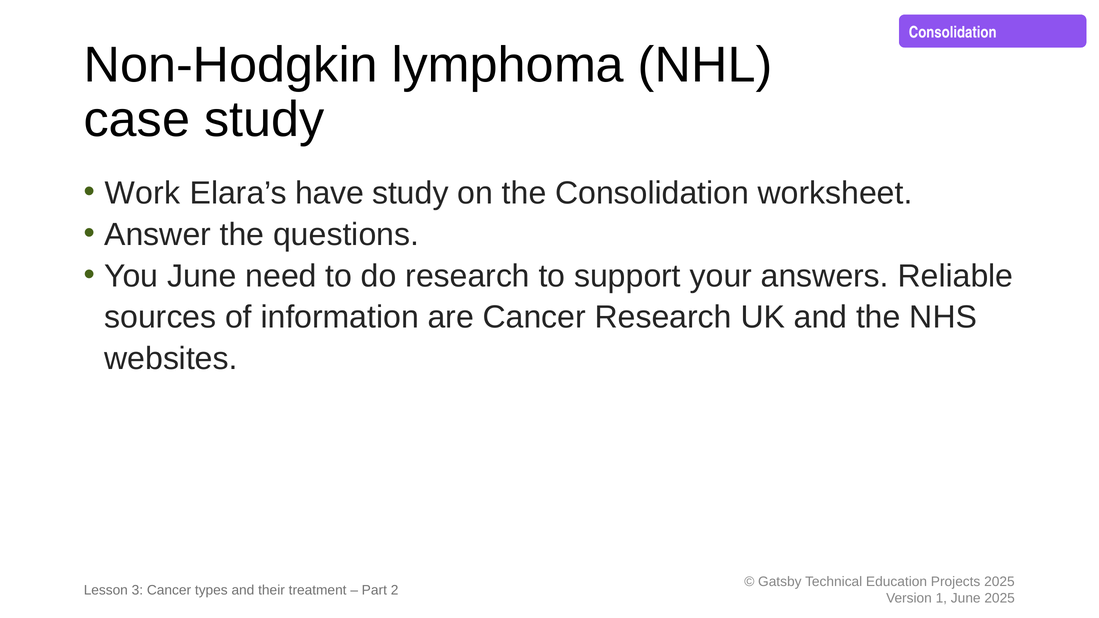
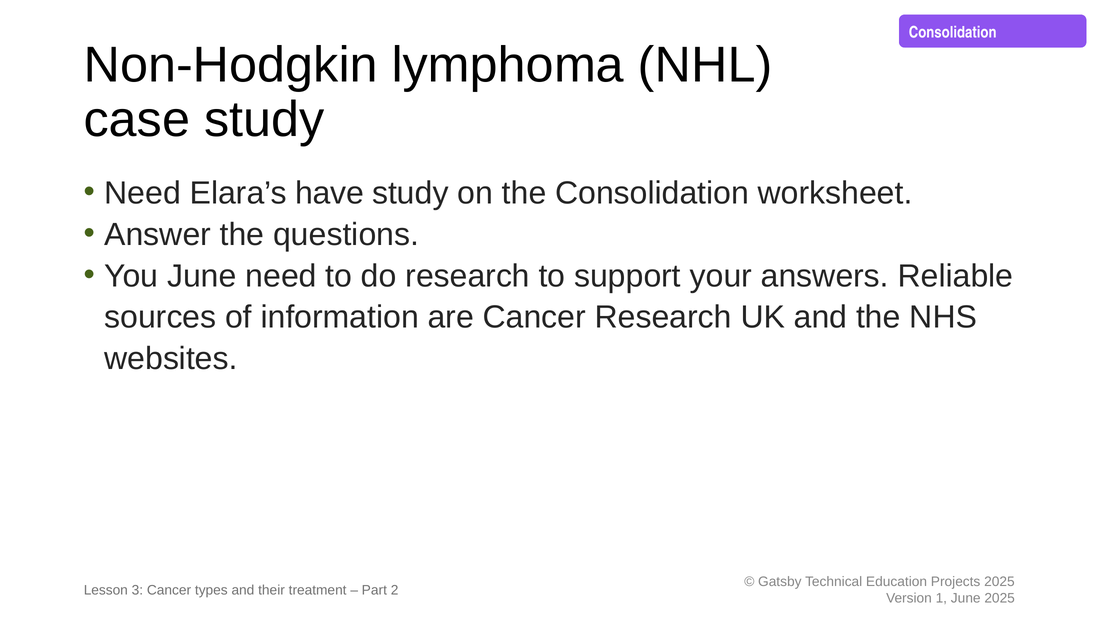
Work: Work -> Need (143, 193)
